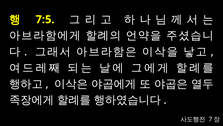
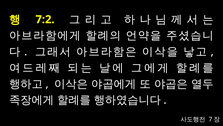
7:5: 7:5 -> 7:2 (45, 19)
